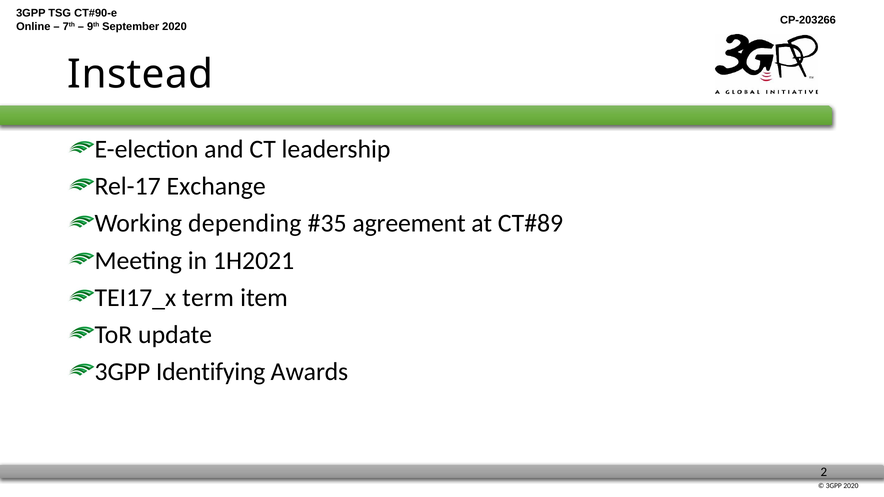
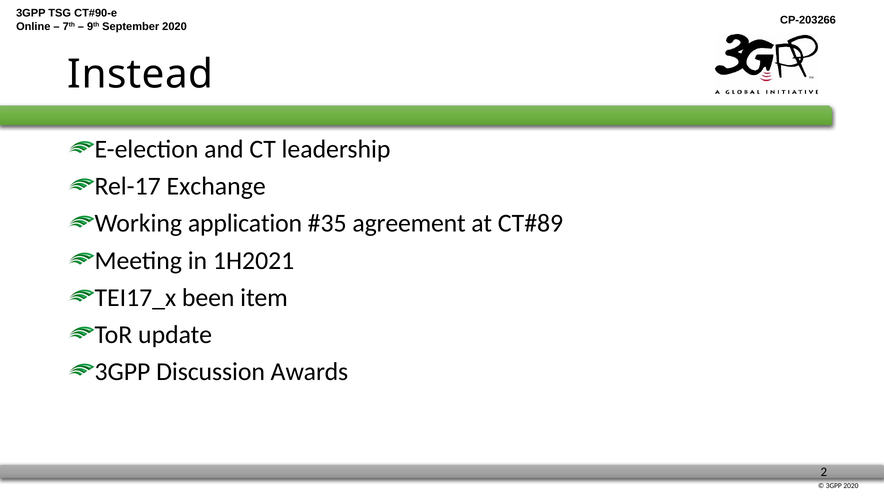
depending: depending -> application (245, 224)
term: term -> been (208, 298)
Identifying: Identifying -> Discussion (211, 372)
